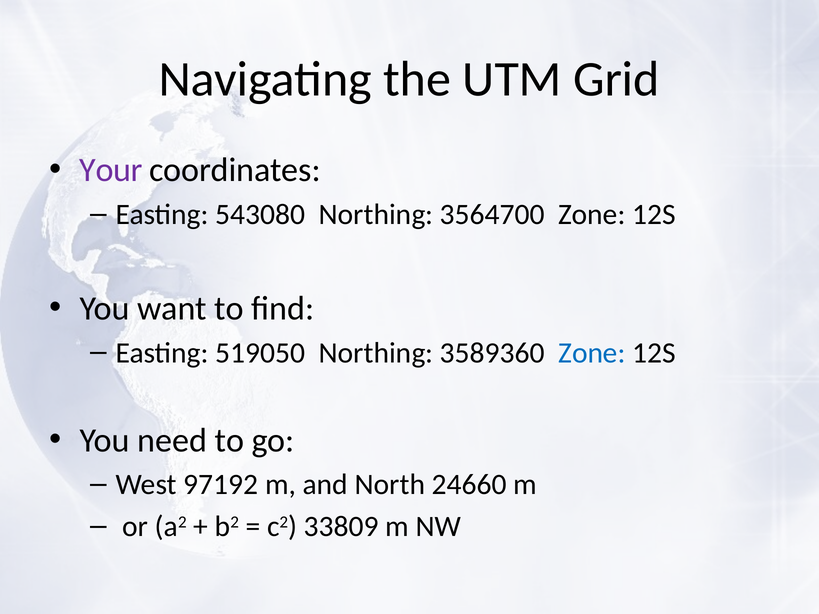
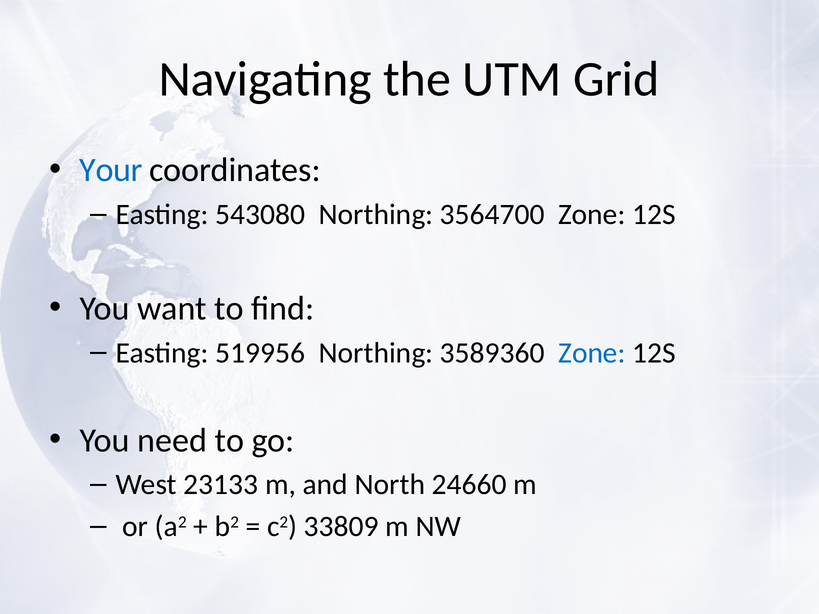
Your colour: purple -> blue (111, 170)
519050: 519050 -> 519956 (260, 353)
97192: 97192 -> 23133 (221, 485)
